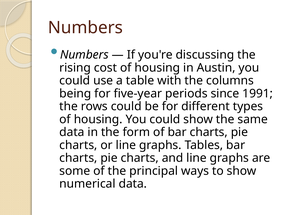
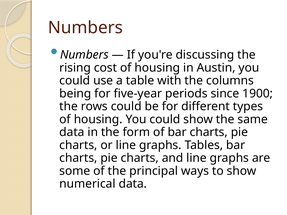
1991: 1991 -> 1900 (258, 94)
